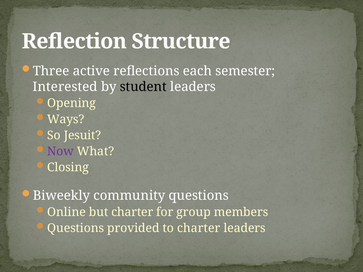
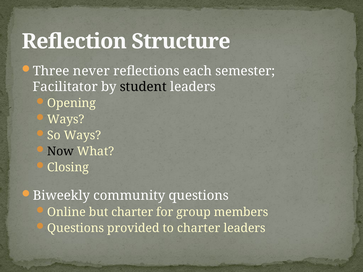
active: active -> never (91, 71)
Interested: Interested -> Facilitator (65, 87)
So Jesuit: Jesuit -> Ways (82, 135)
Now colour: purple -> black (60, 151)
